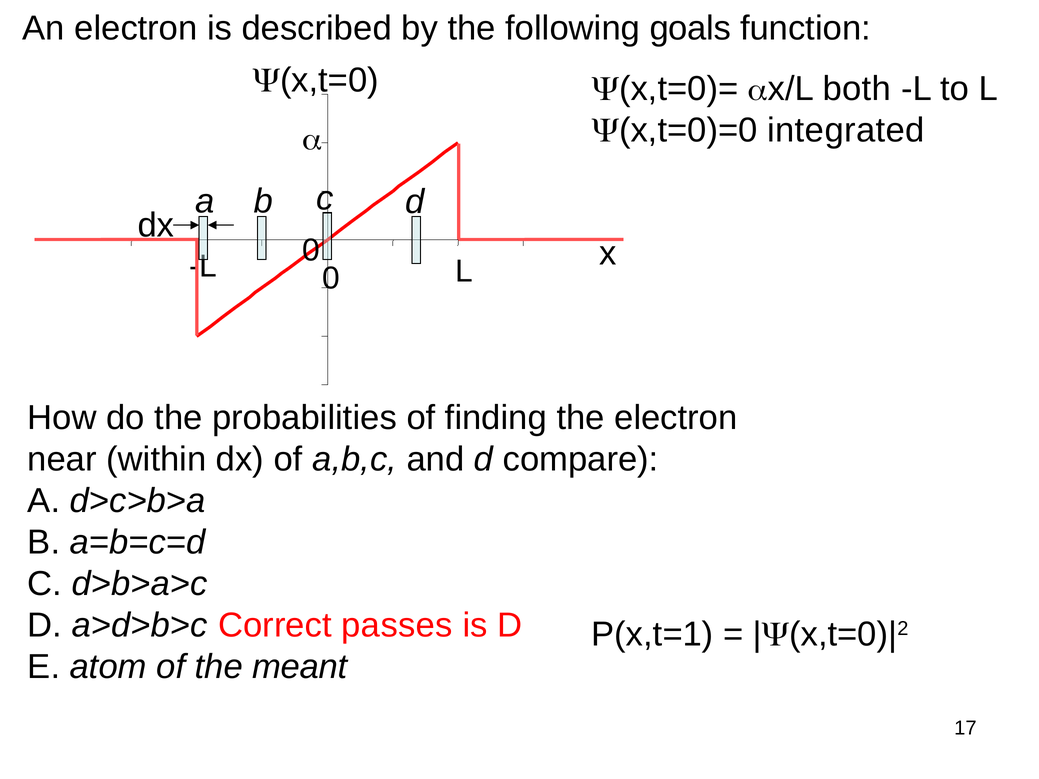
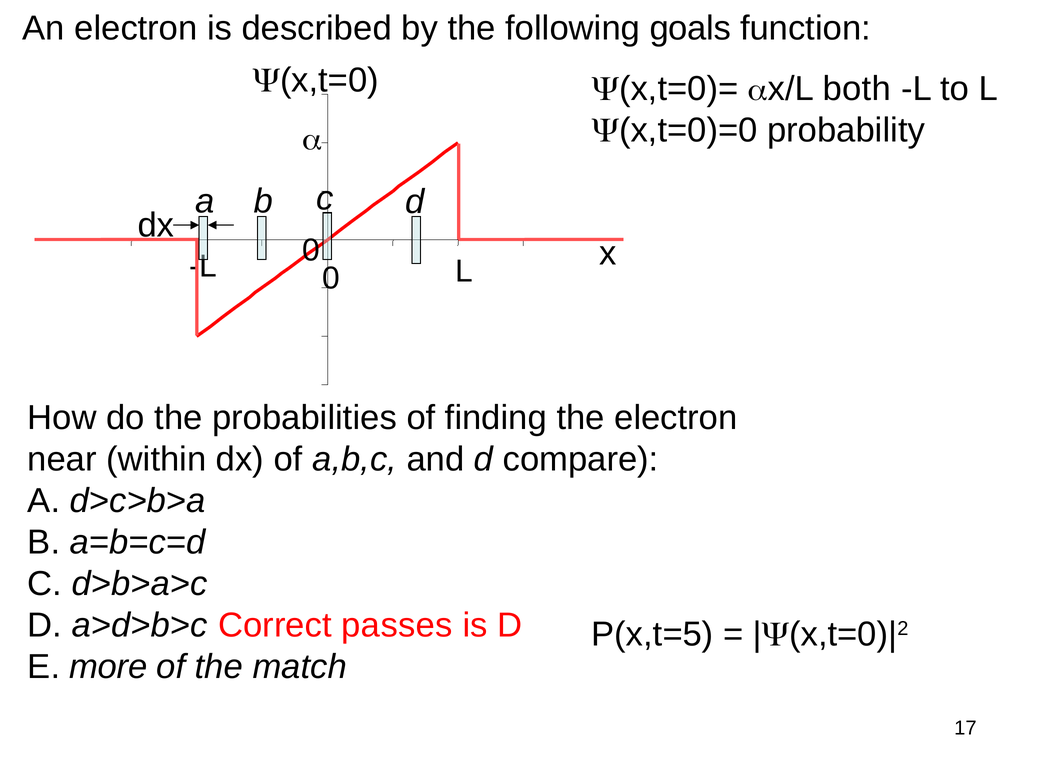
integrated: integrated -> probability (846, 130)
P(x,t=1: P(x,t=1 -> P(x,t=5 (652, 634)
atom: atom -> more (108, 667)
meant: meant -> match (300, 667)
